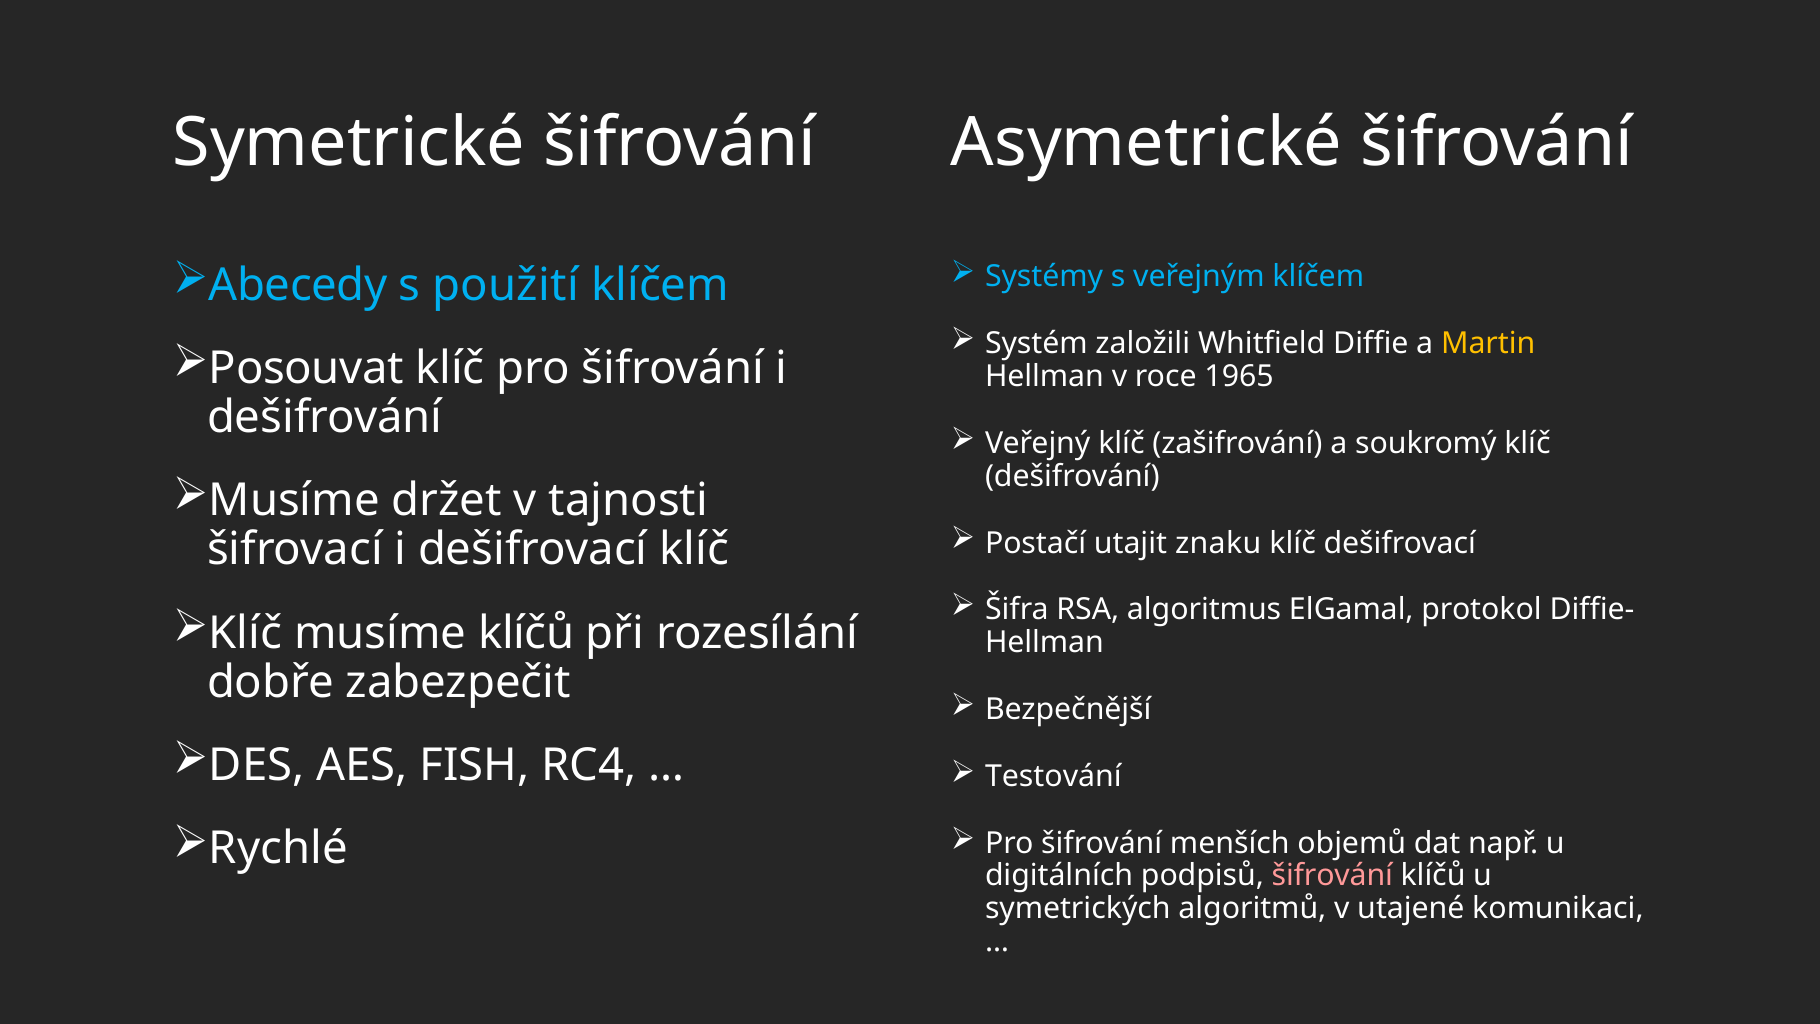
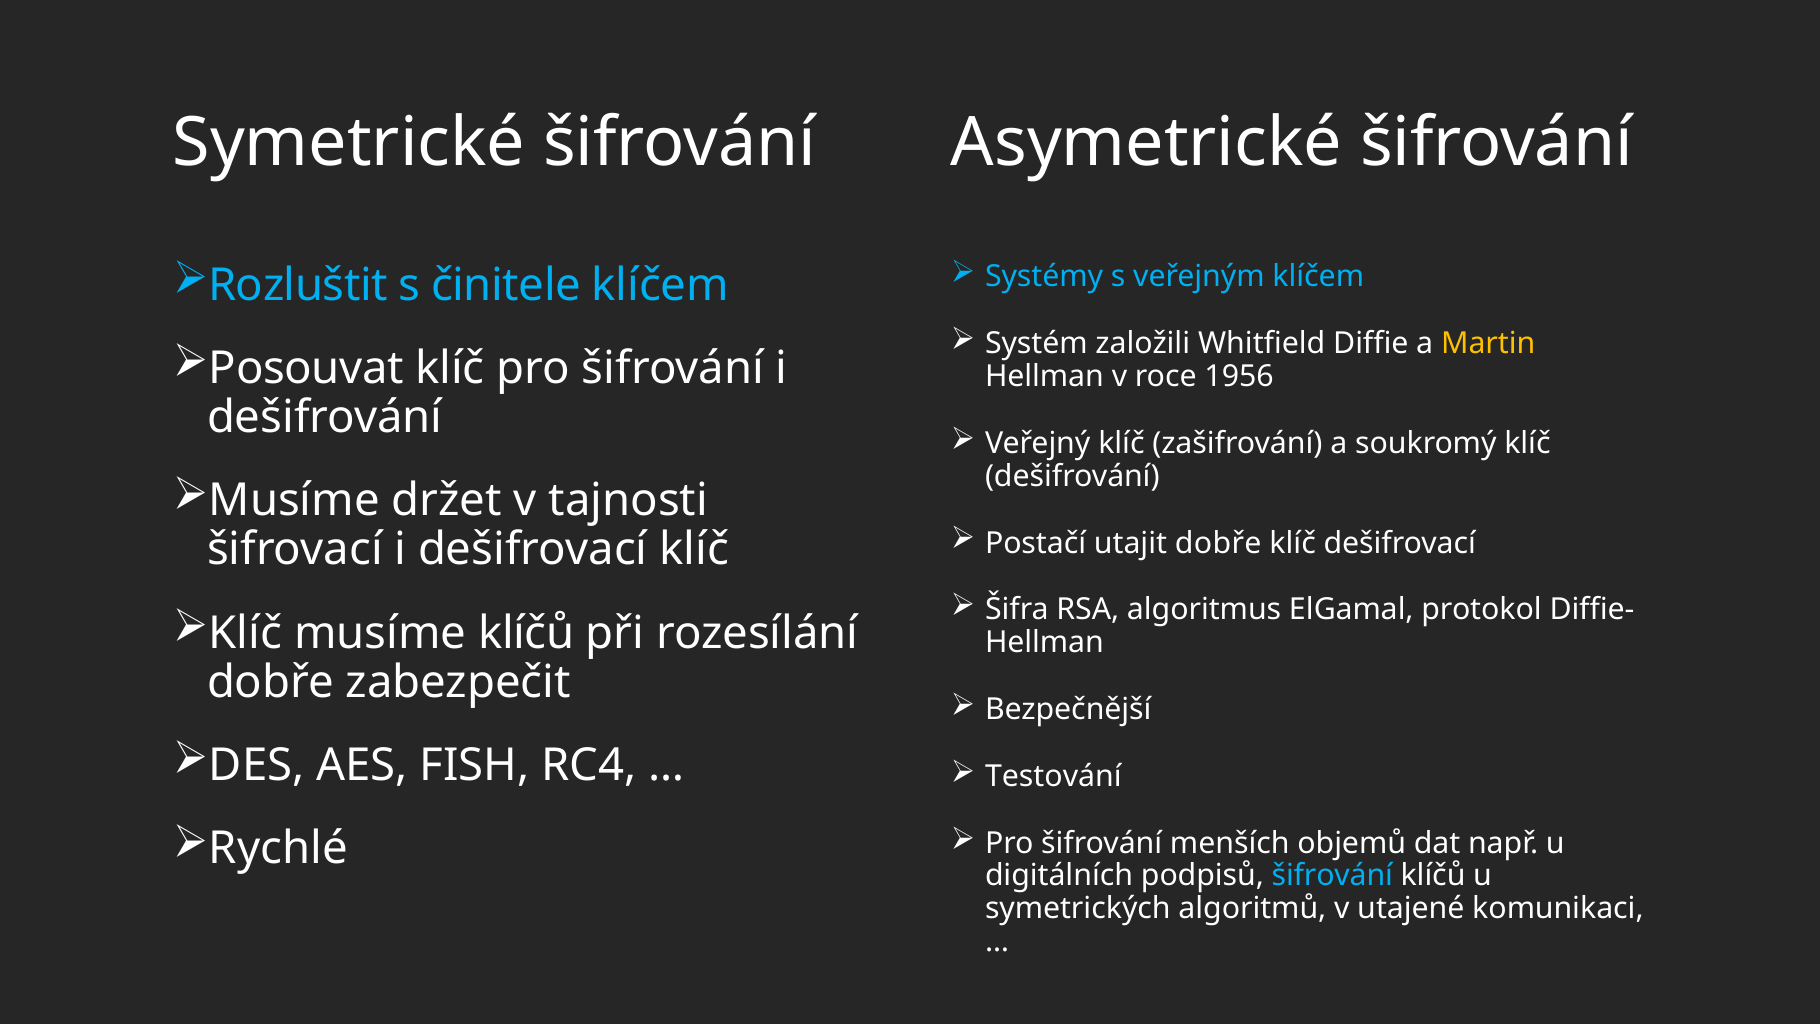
Abecedy: Abecedy -> Rozluštit (298, 285)
použití: použití -> činitele (506, 285)
1965: 1965 -> 1956 (1239, 376)
utajit znaku: znaku -> dobře (1218, 543)
šifrování colour: pink -> light blue (1332, 876)
